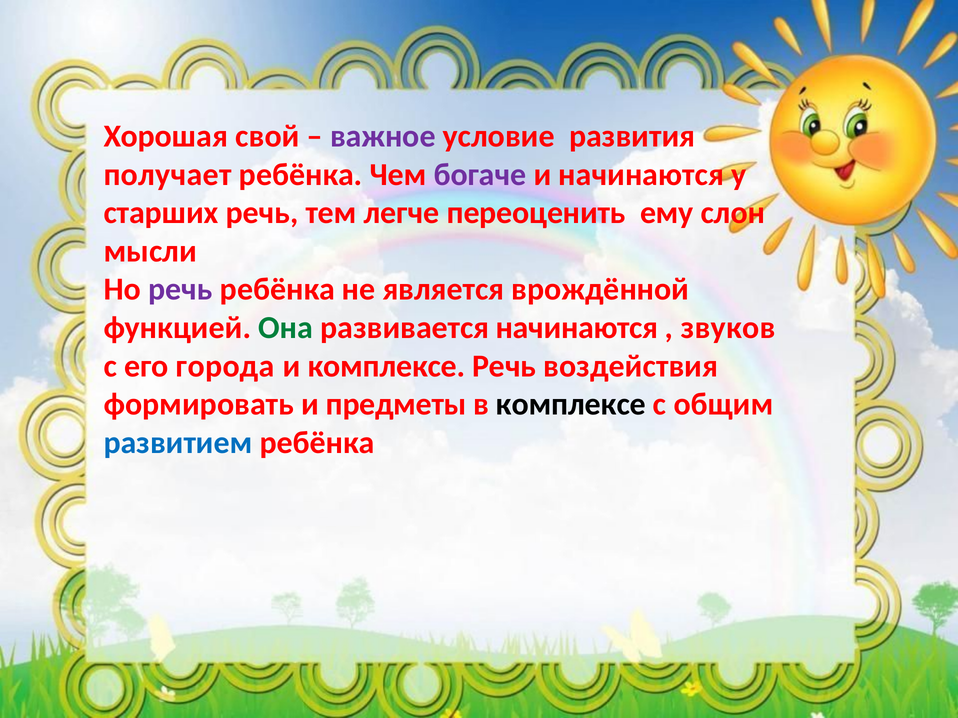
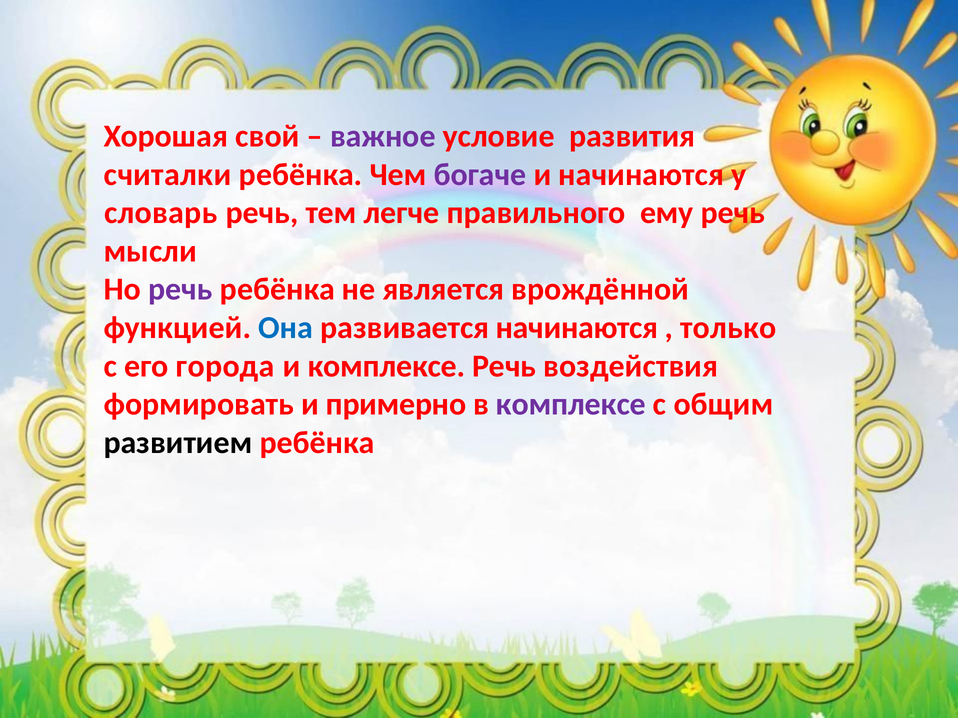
получает: получает -> считалки (168, 175)
старших: старших -> словарь (161, 213)
переоценить: переоценить -> правильного (536, 213)
ему слон: слон -> речь (733, 213)
Она colour: green -> blue (286, 328)
звуков: звуков -> только (728, 328)
предметы: предметы -> примерно (396, 405)
комплексе colour: black -> purple (571, 405)
развитием colour: blue -> black (178, 443)
